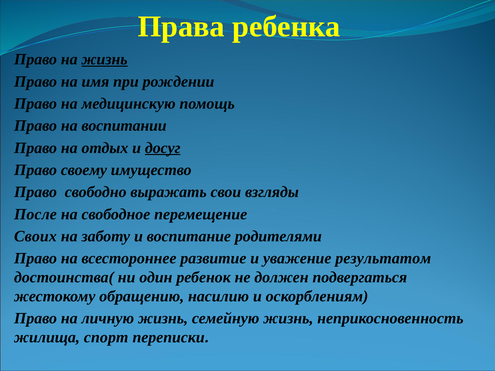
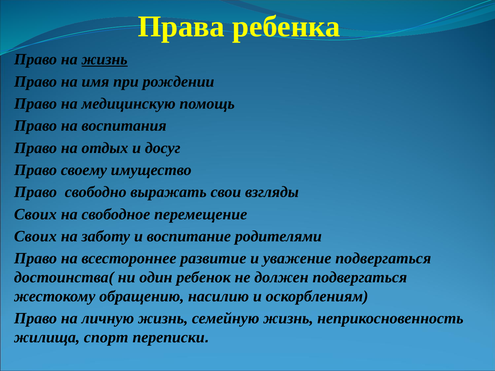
воспитании: воспитании -> воспитания (124, 126)
досуг underline: present -> none (163, 148)
После: После -> Своих (35, 214)
уважение результатом: результатом -> подвергаться (383, 259)
